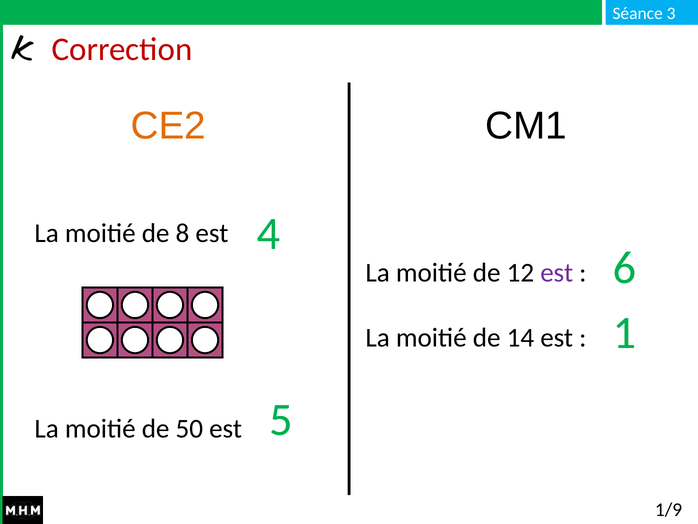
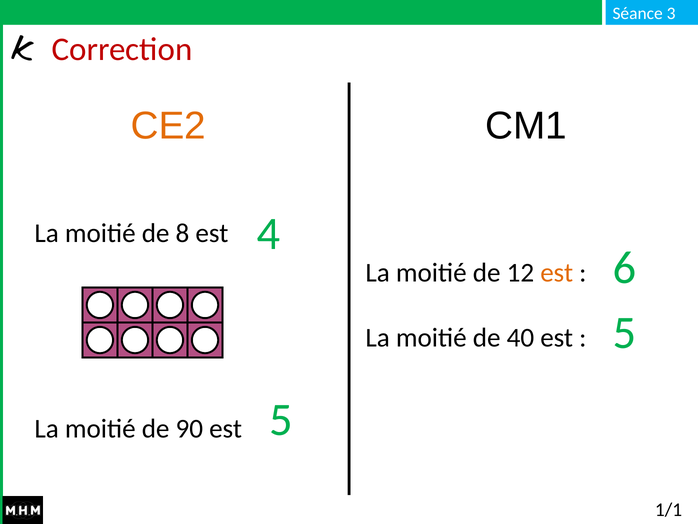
est colour: purple -> orange (557, 272)
14: 14 -> 40 (520, 338)
1: 1 -> 5 (624, 332)
50: 50 -> 90 (189, 428)
1/9: 1/9 -> 1/1 (669, 509)
